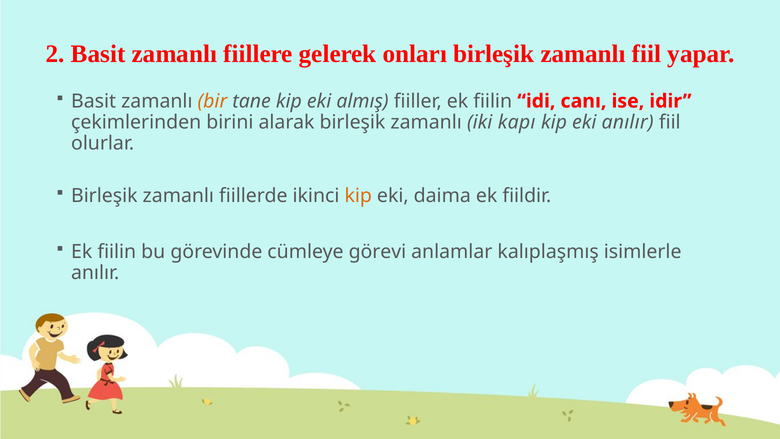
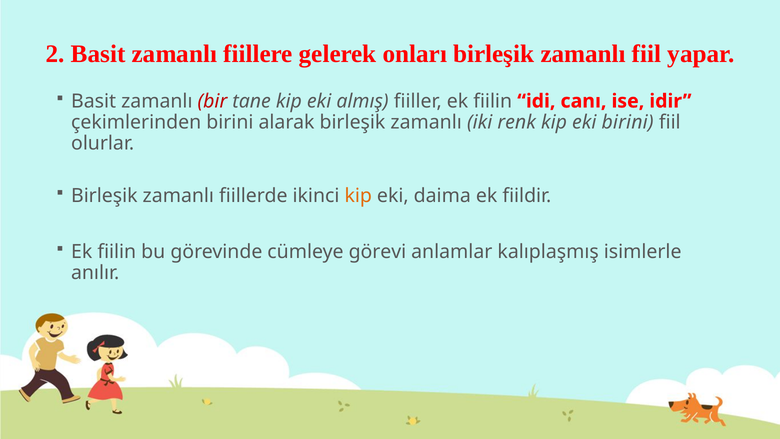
bir colour: orange -> red (212, 101)
kapı: kapı -> renk (517, 122)
eki anılır: anılır -> birini (628, 122)
